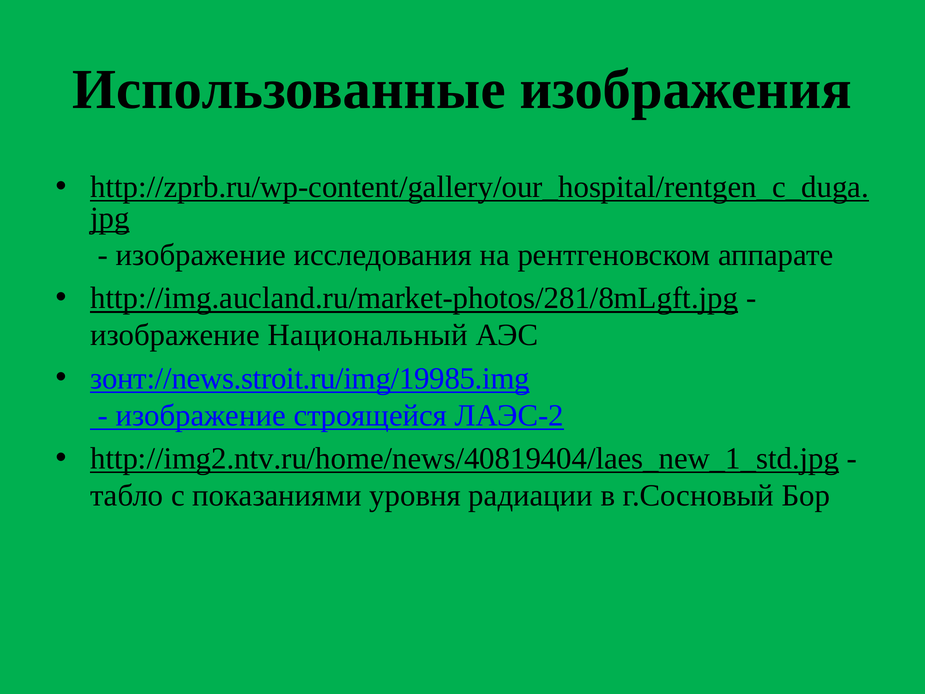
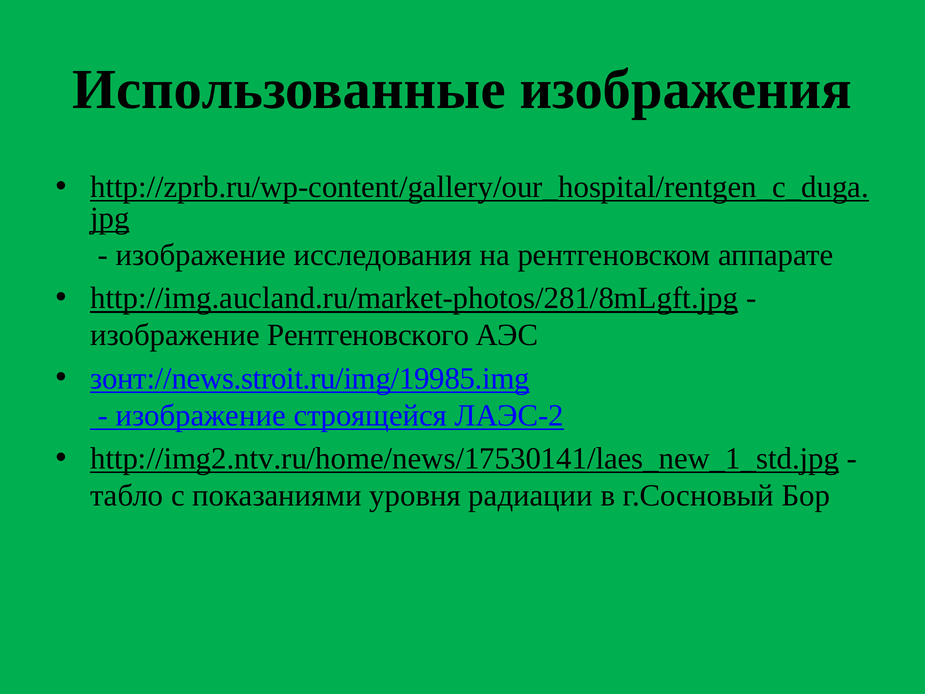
Национальный: Национальный -> Рентгеновского (368, 335)
http://img2.ntv.ru/home/news/40819404/laes_new_1_std.jpg: http://img2.ntv.ru/home/news/40819404/laes_new_1_std.jpg -> http://img2.ntv.ru/home/news/17530141/laes_new_1_std.jpg (465, 458)
